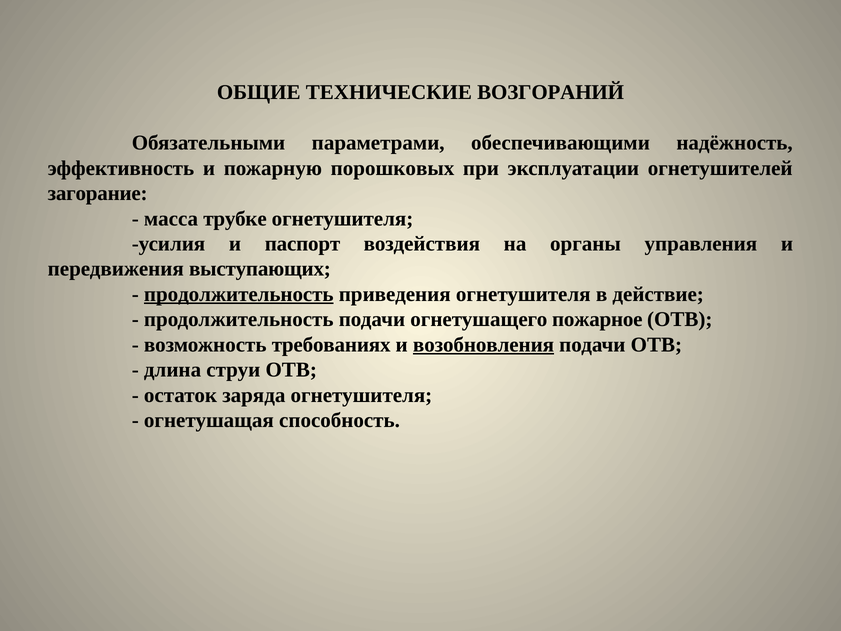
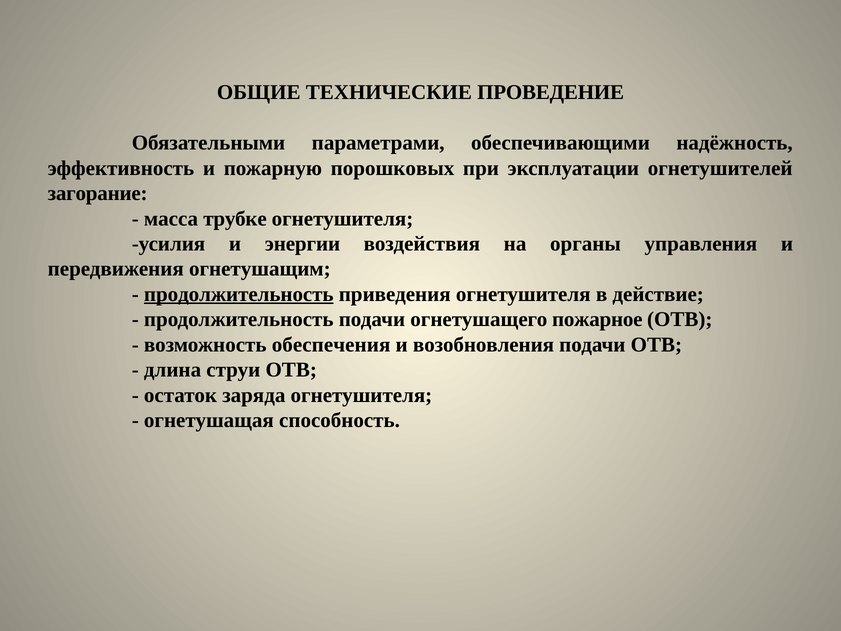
ВОЗГОРАНИЙ: ВОЗГОРАНИЙ -> ПРОВЕДЕНИЕ (551, 92)
паспорт: паспорт -> энергии (302, 244)
выступающих: выступающих -> огнетушащим (260, 269)
требованиях: требованиях -> обеспечения (331, 345)
возобновления underline: present -> none (484, 345)
